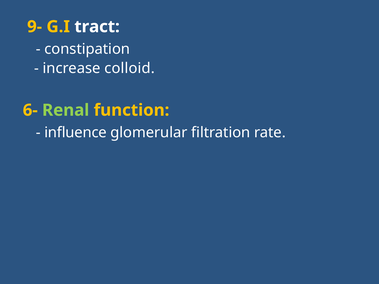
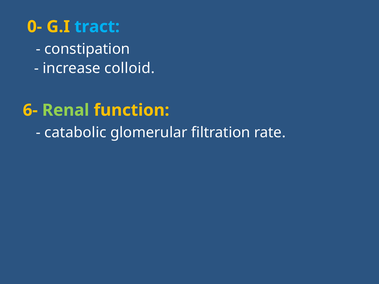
9-: 9- -> 0- (35, 27)
tract colour: white -> light blue (97, 27)
influence: influence -> catabolic (75, 133)
